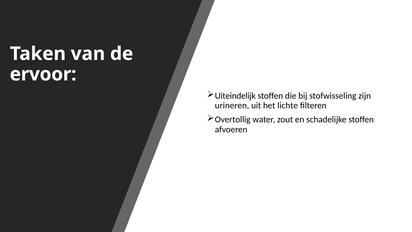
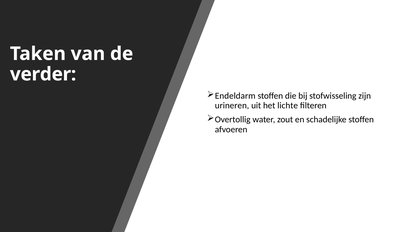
ervoor: ervoor -> verder (43, 74)
Uiteindelijk: Uiteindelijk -> Endeldarm (235, 96)
